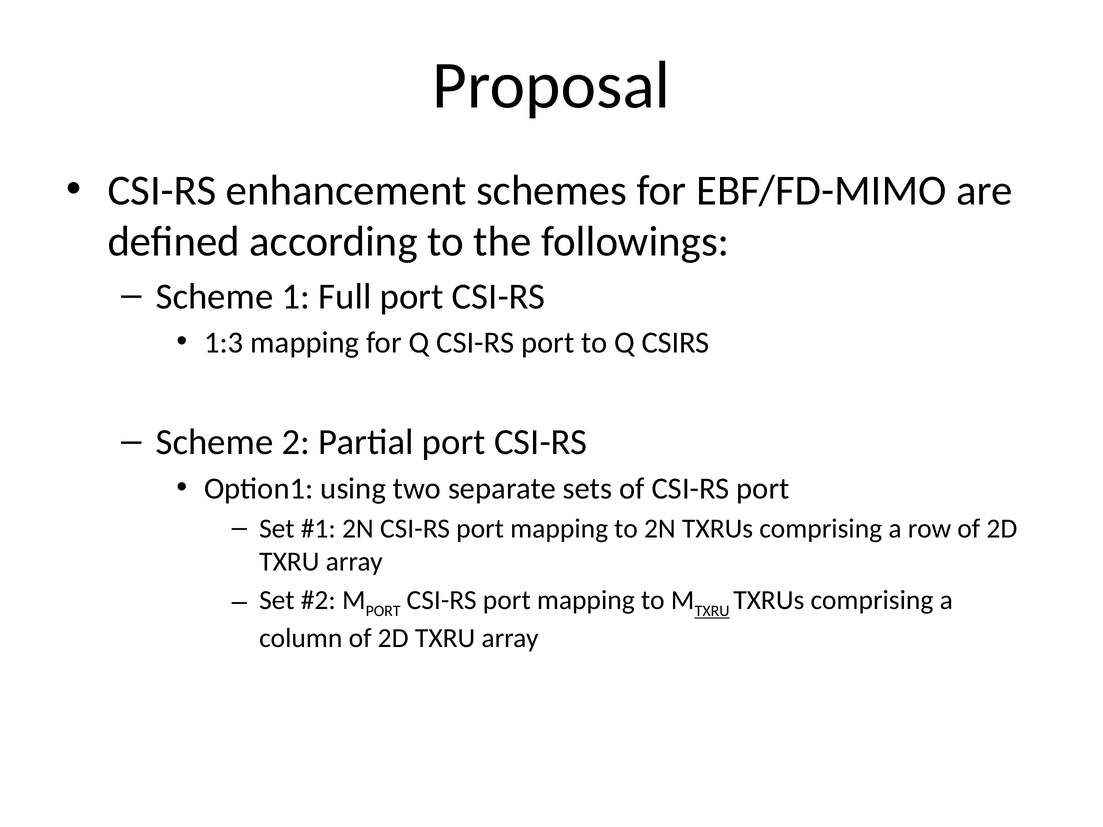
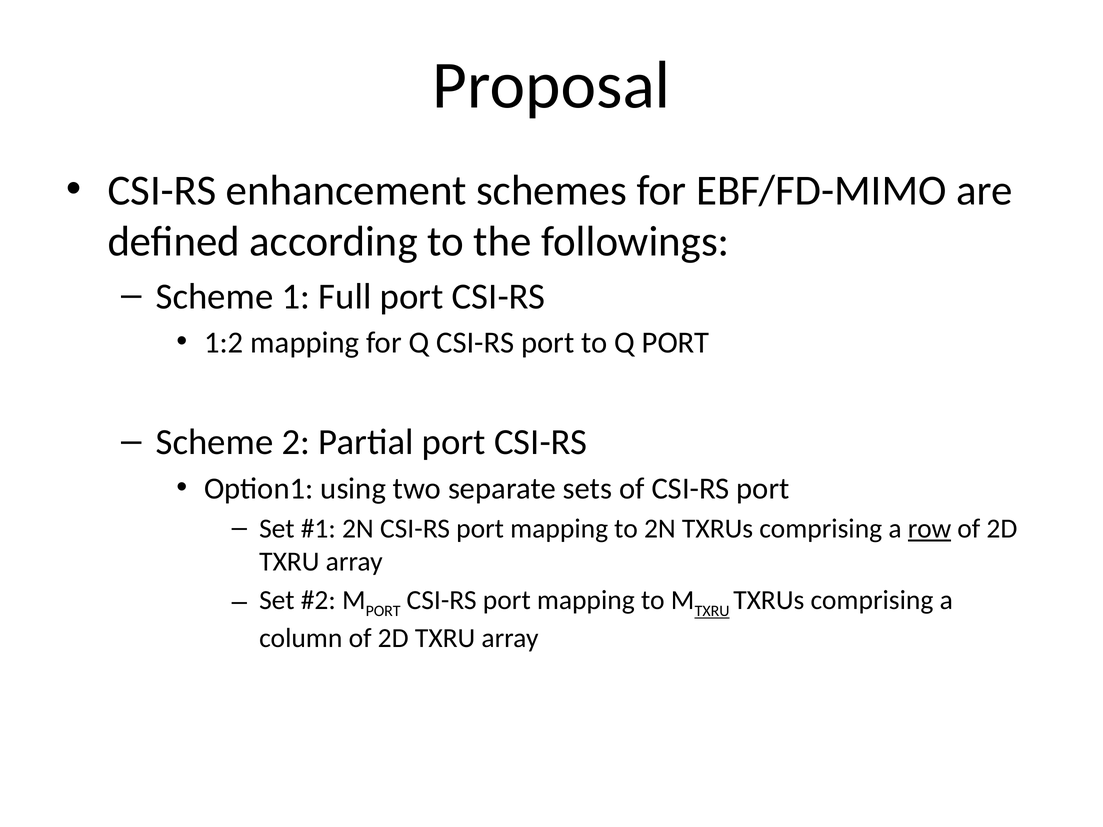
1:3: 1:3 -> 1:2 (224, 343)
Q CSIRS: CSIRS -> PORT (676, 343)
row underline: none -> present (930, 529)
